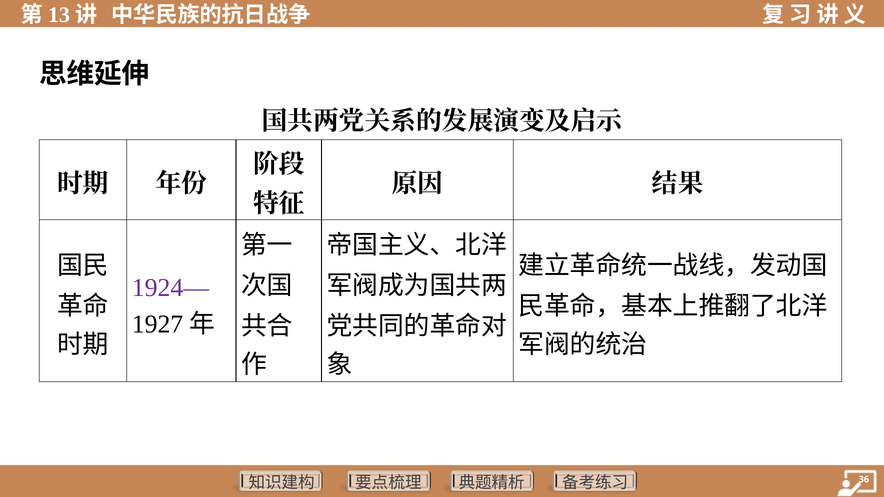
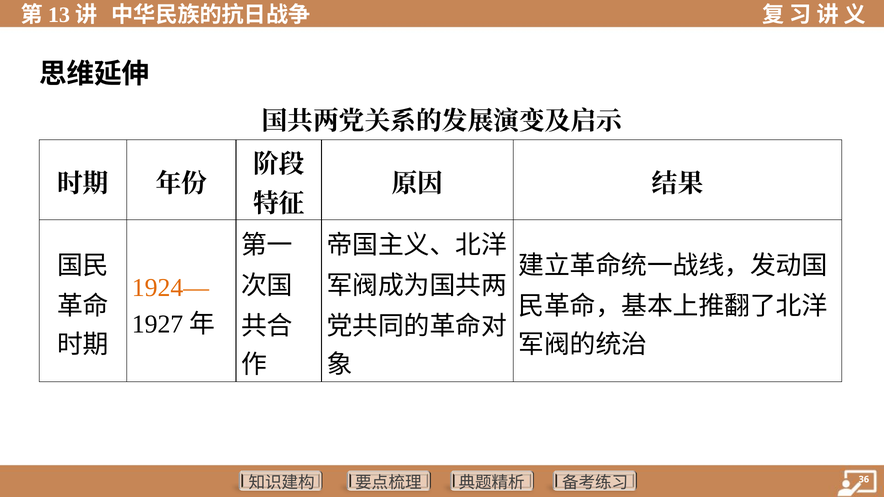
1924— colour: purple -> orange (170, 288)
